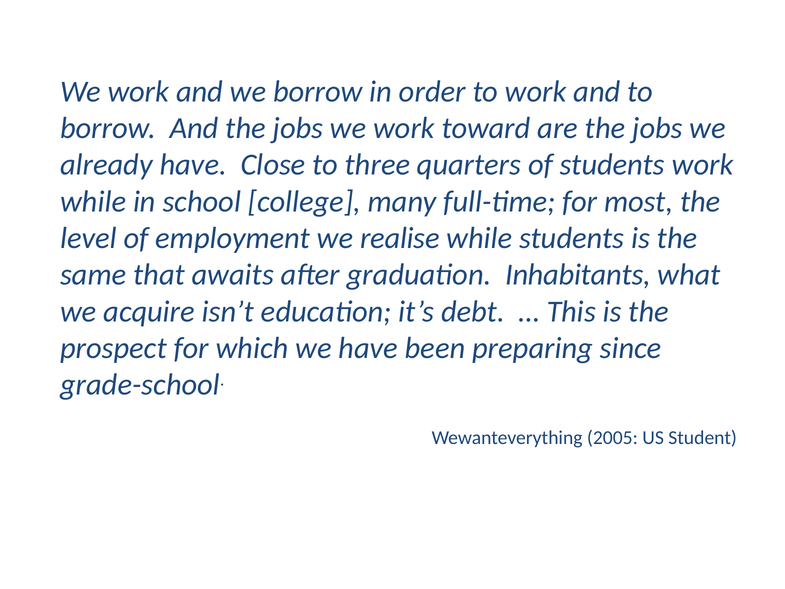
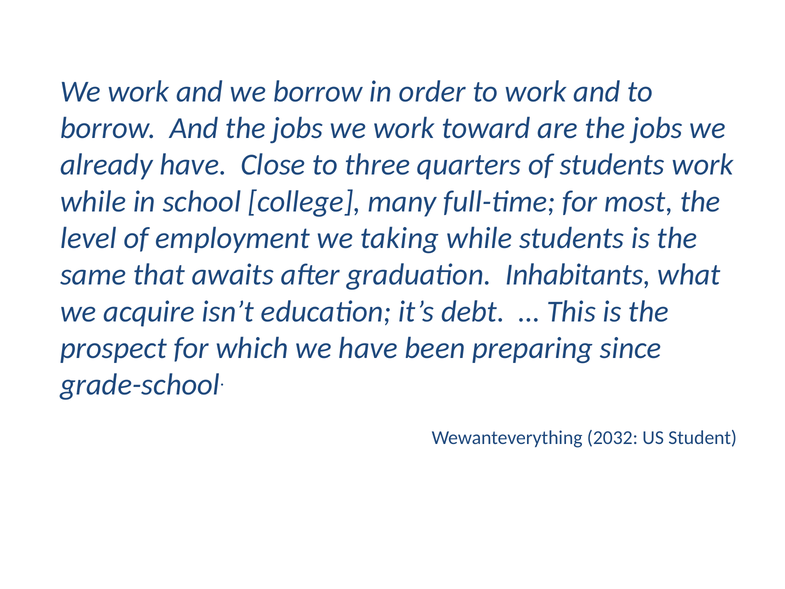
realise: realise -> taking (400, 238)
2005: 2005 -> 2032 (612, 438)
